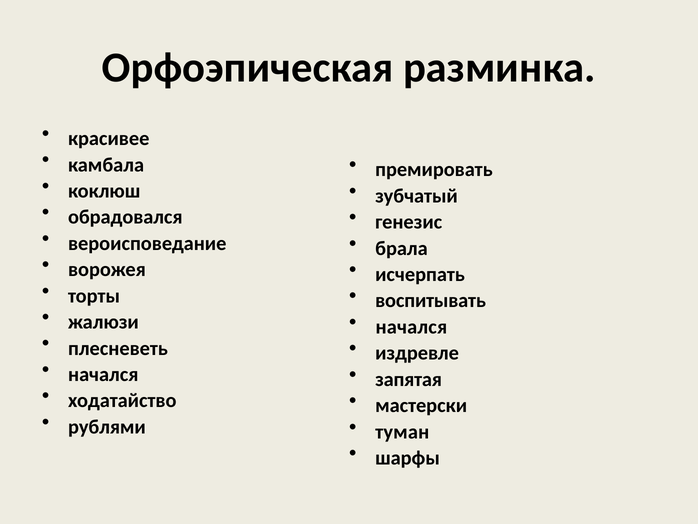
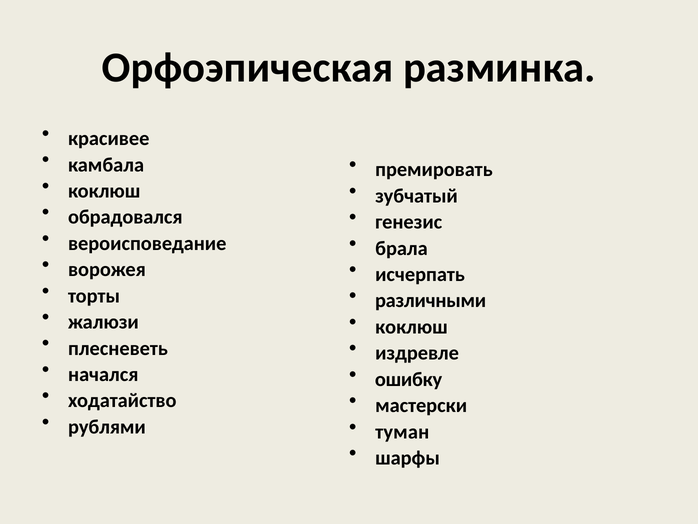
воспитывать: воспитывать -> различными (431, 300)
начался: начался -> коклюш (411, 327)
запятая: запятая -> ошибку (409, 379)
